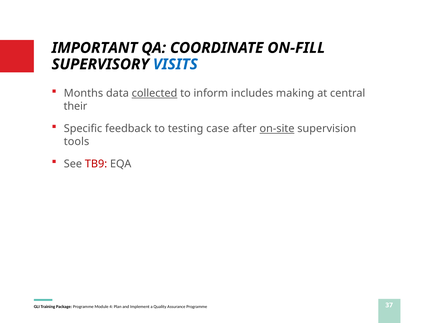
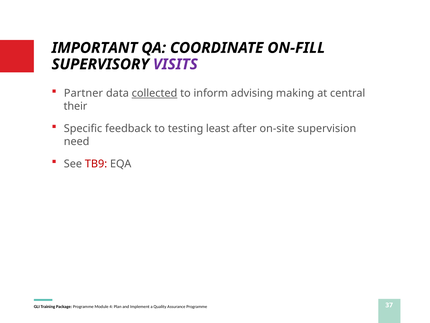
VISITS colour: blue -> purple (175, 64)
Months: Months -> Partner (83, 93)
includes: includes -> advising (252, 93)
case: case -> least (218, 129)
on-site underline: present -> none (277, 129)
tools: tools -> need (77, 142)
